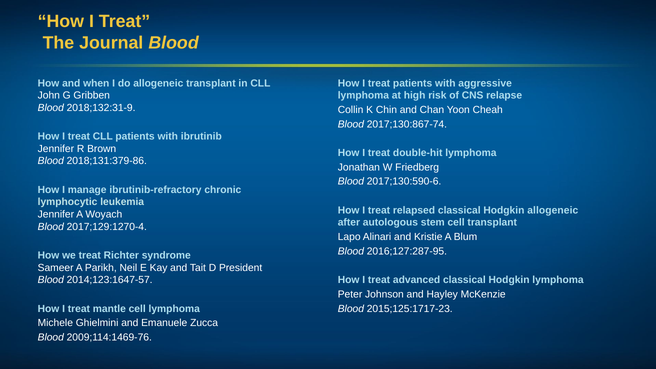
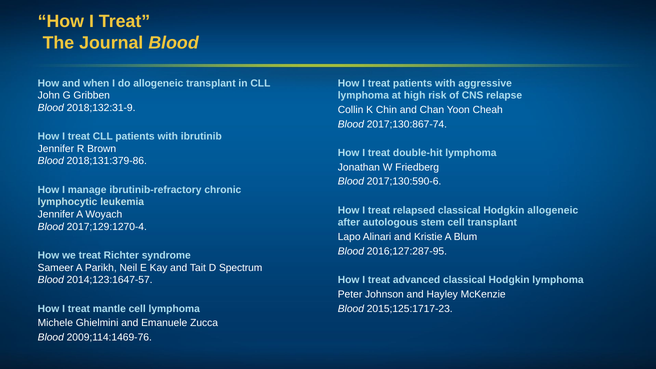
President: President -> Spectrum (241, 268)
